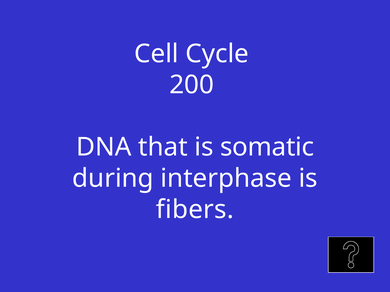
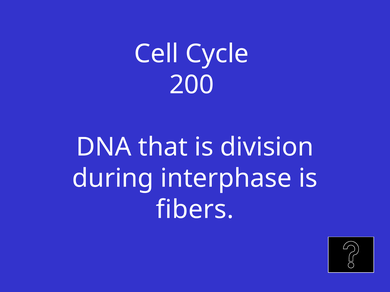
somatic: somatic -> division (267, 147)
